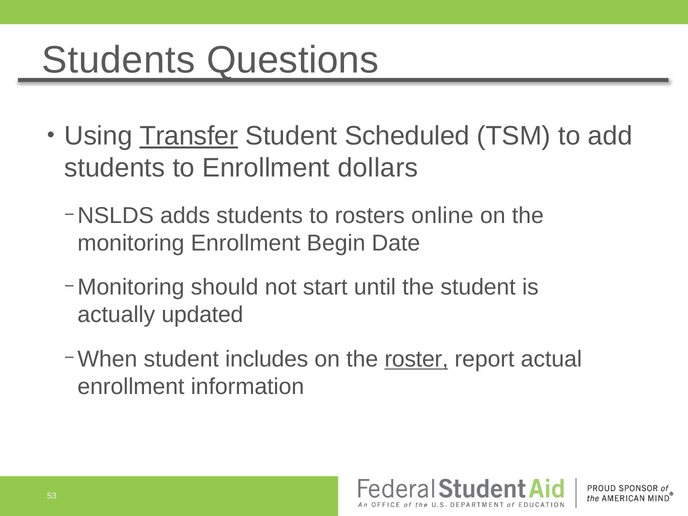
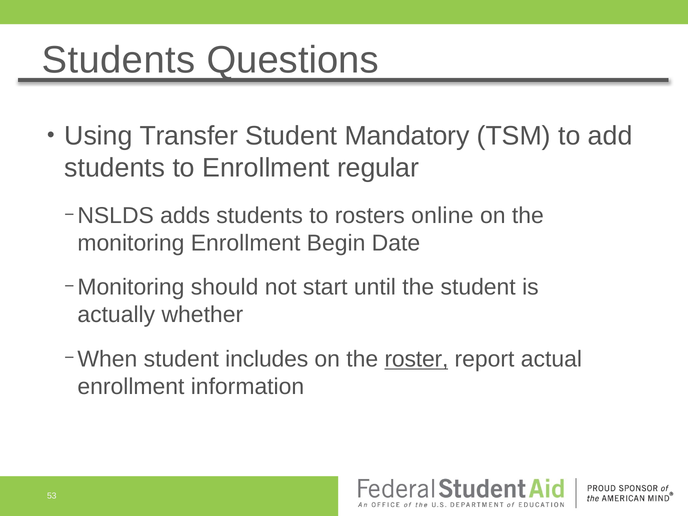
Transfer underline: present -> none (189, 136)
Scheduled: Scheduled -> Mandatory (407, 136)
dollars: dollars -> regular (378, 168)
updated: updated -> whether (202, 315)
